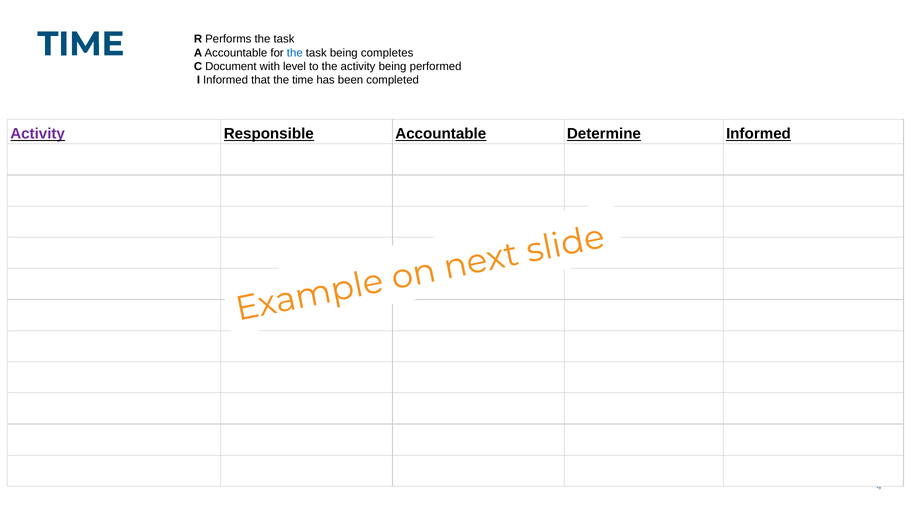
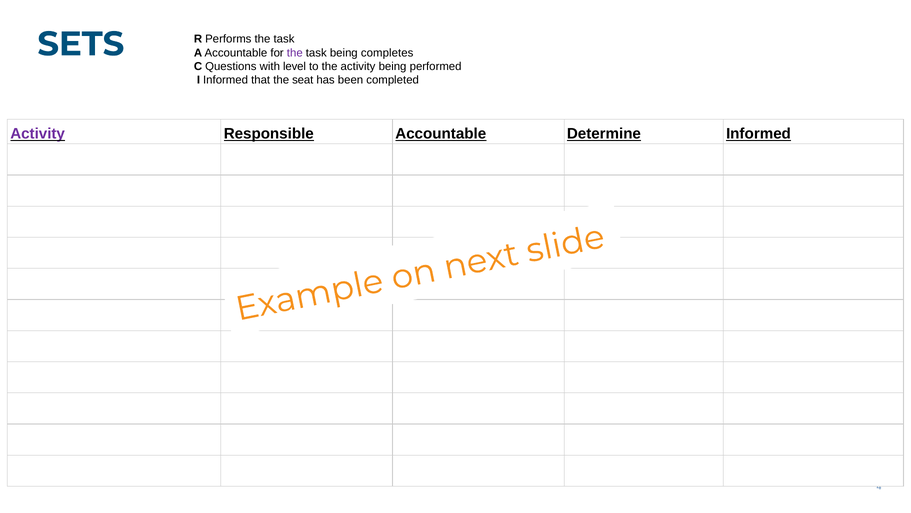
TIME: TIME -> SETS (81, 44)
the colour: blue -> purple (295, 53)
Document: Document -> Questions (231, 66)
the time: time -> seat (303, 80)
